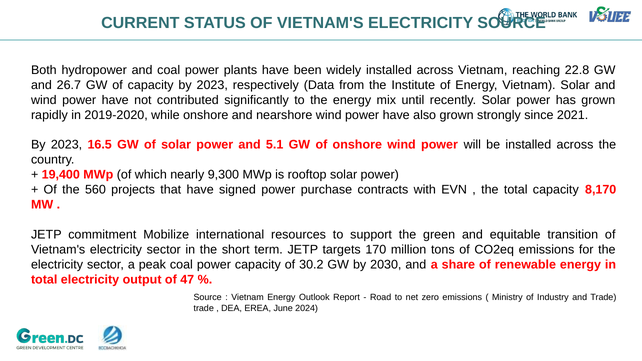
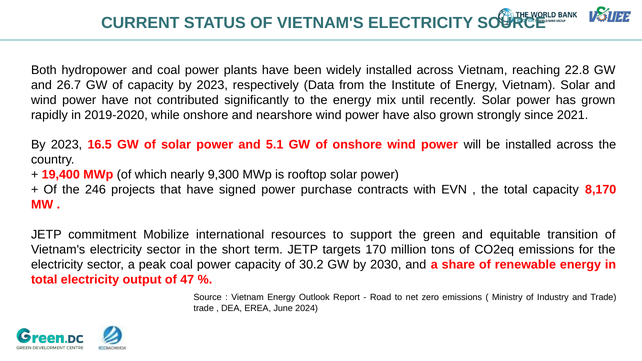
560: 560 -> 246 (95, 190)
